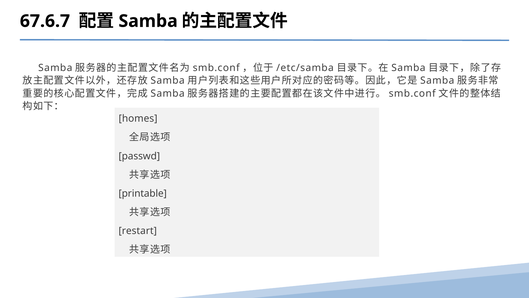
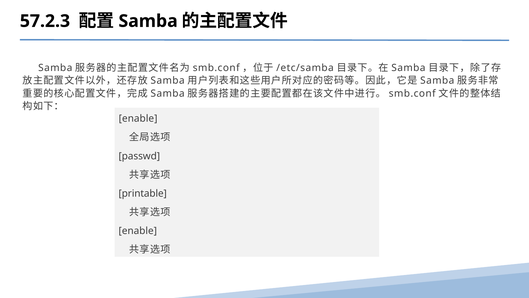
67.6.7: 67.6.7 -> 57.2.3 (45, 21)
homes: homes -> enable (138, 118)
restart: restart -> enable (138, 231)
